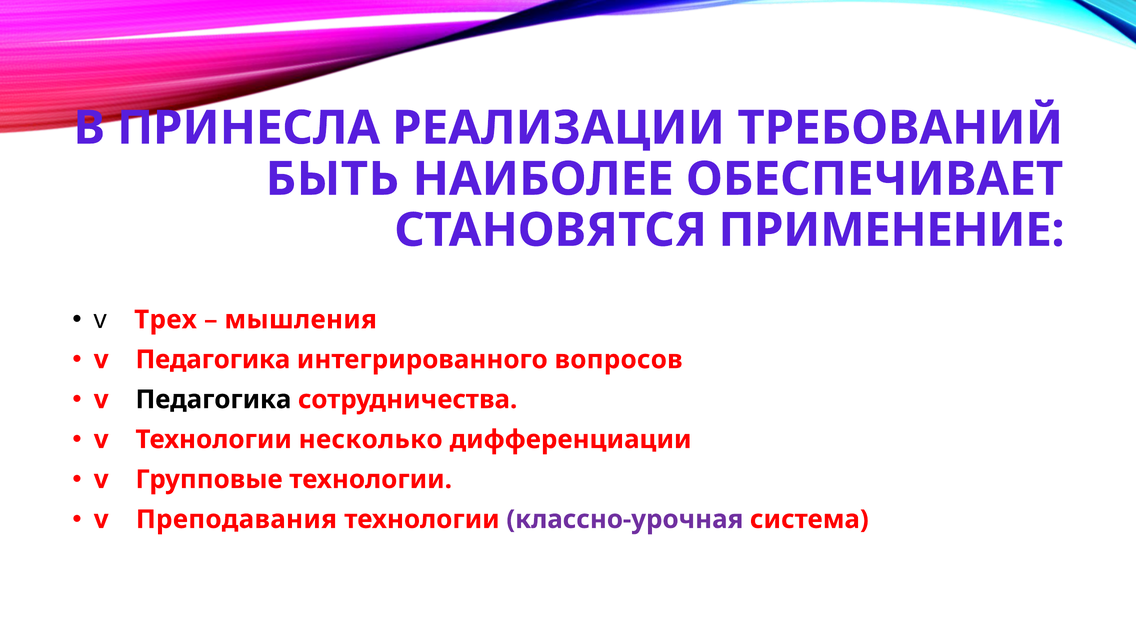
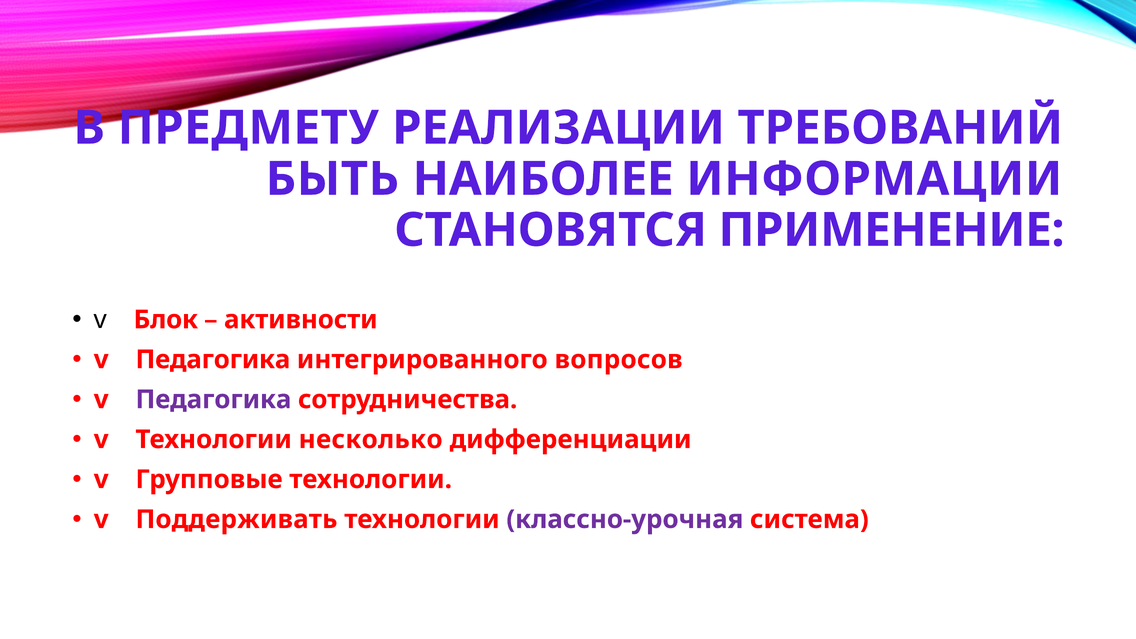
ПРИНЕСЛА: ПРИНЕСЛА -> ПРЕДМЕТУ (248, 128)
ОБЕСПЕЧИВАЕТ: ОБЕСПЕЧИВАЕТ -> ИНФОРМАЦИИ (874, 179)
Трех: Трех -> Блок (166, 320)
мышления: мышления -> активности (301, 320)
Педагогика colour: black -> purple (213, 400)
Преподавания: Преподавания -> Поддерживать (236, 519)
